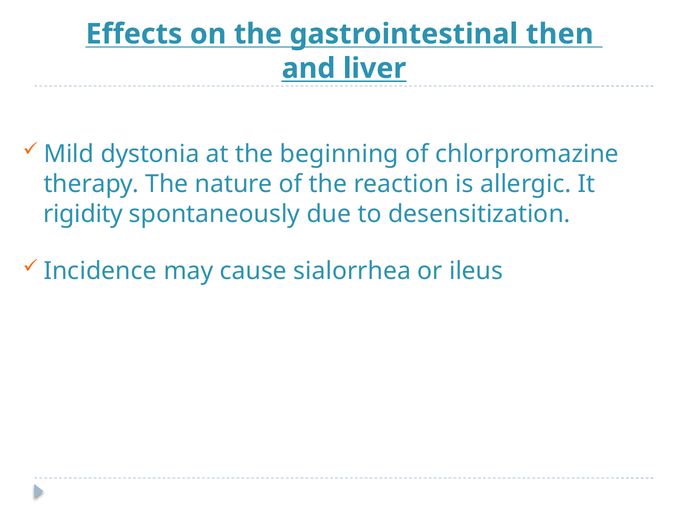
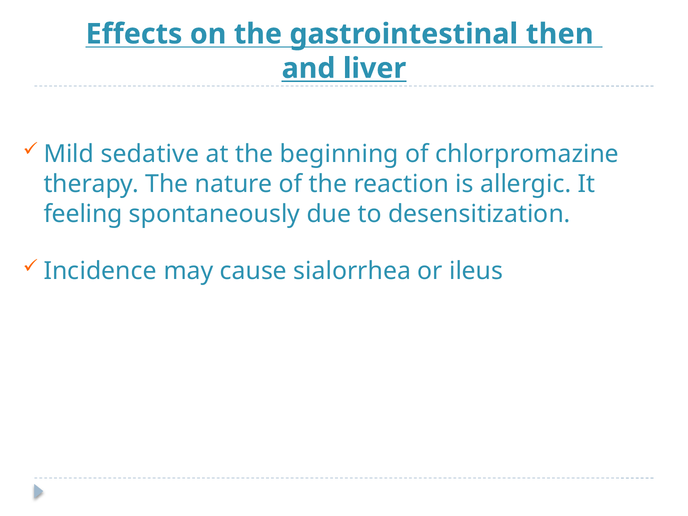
dystonia: dystonia -> sedative (150, 154)
rigidity: rigidity -> feeling (83, 214)
